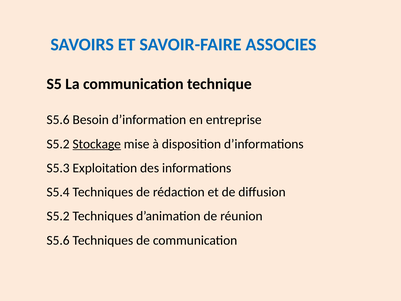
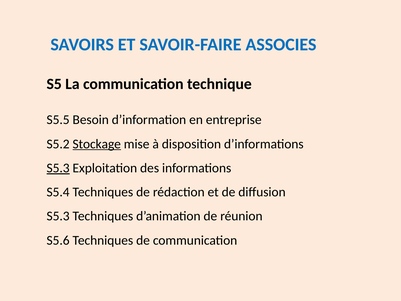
S5.6: S5.6 -> S5.5 (58, 120)
S5.3 underline: none -> present (58, 168)
S5.2: S5.2 -> S5.3 (58, 216)
